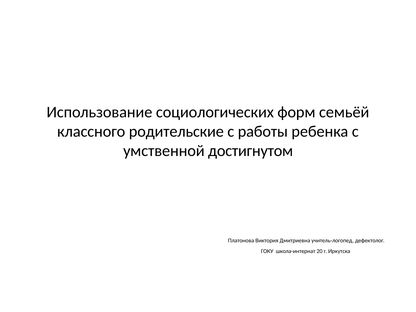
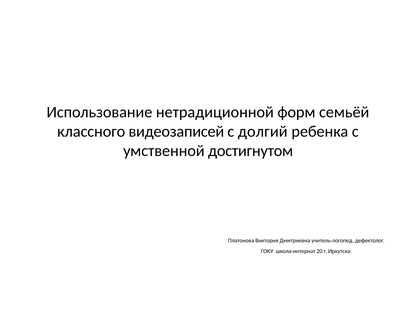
социологических: социологических -> нетрадиционной (215, 112)
родительские: родительские -> видеозаписей (176, 131)
работы: работы -> долгий (263, 131)
